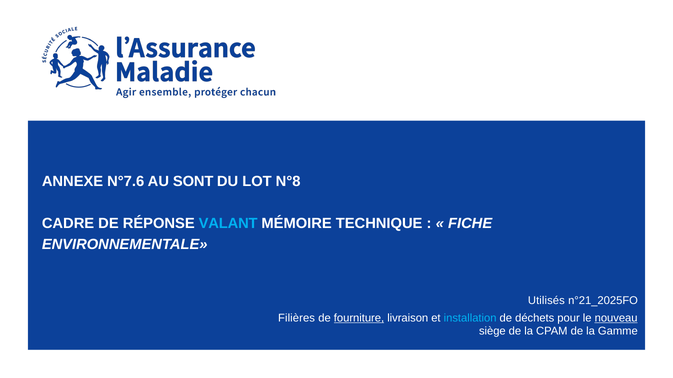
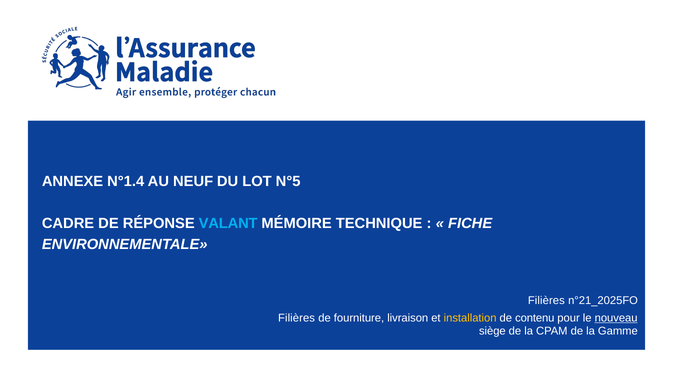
N°7.6: N°7.6 -> N°1.4 (126, 181)
SONT: SONT -> NEUF (193, 181)
N°8: N°8 -> N°5 (288, 181)
Utilisés: Utilisés -> Filières (546, 301)
fourniture underline: present -> none (359, 318)
installation colour: light blue -> yellow (470, 318)
déchets: déchets -> contenu (535, 318)
